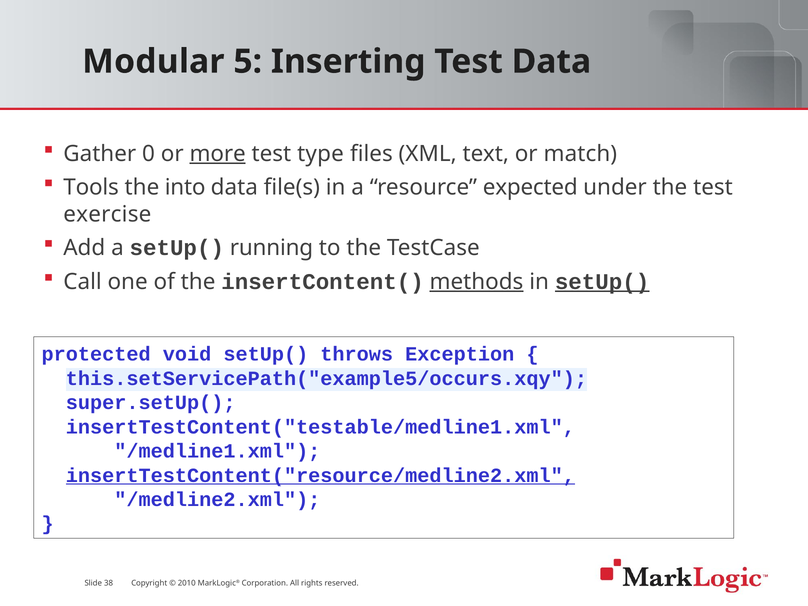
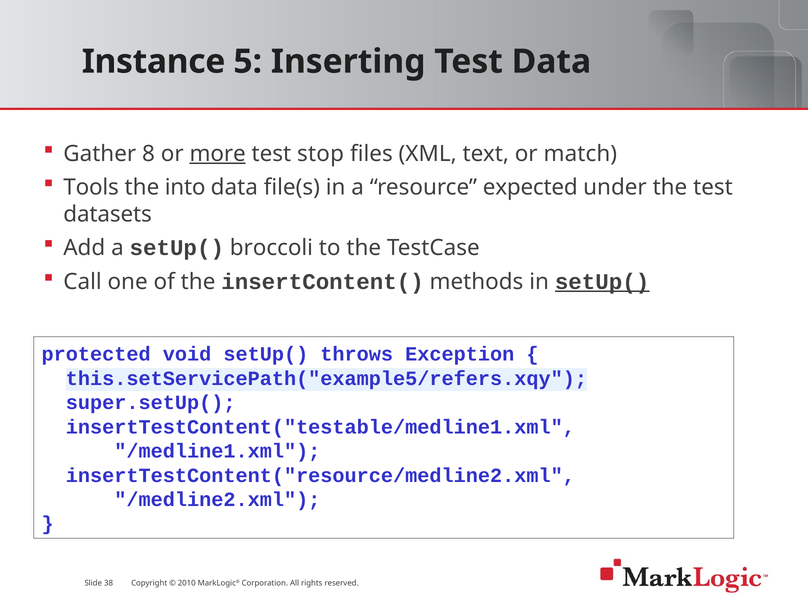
Modular: Modular -> Instance (154, 62)
0: 0 -> 8 (149, 154)
type: type -> stop (321, 154)
exercise: exercise -> datasets (108, 214)
running: running -> broccoli (271, 248)
methods underline: present -> none (476, 282)
this.setServicePath("example5/occurs.xqy: this.setServicePath("example5/occurs.xqy -> this.setServicePath("example5/refers.xqy (326, 378)
insertTestContent("resource/medline2.xml underline: present -> none (320, 475)
